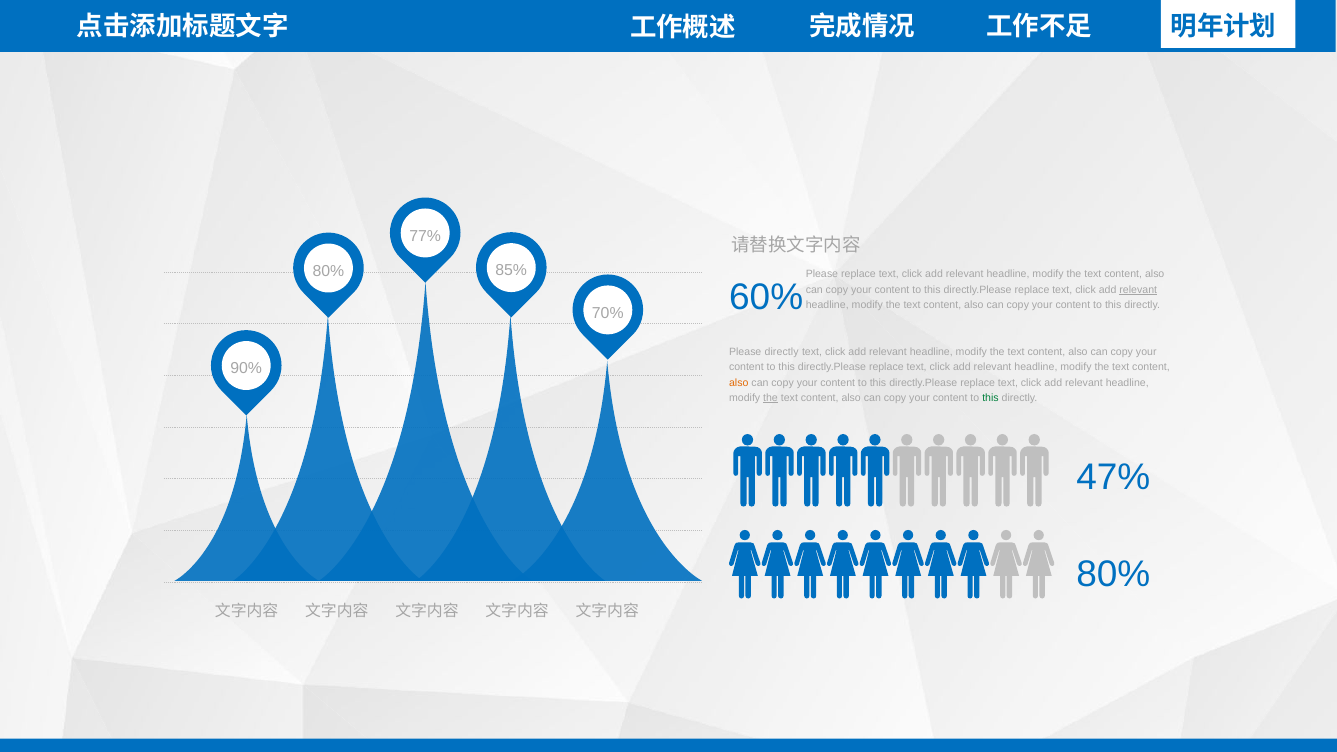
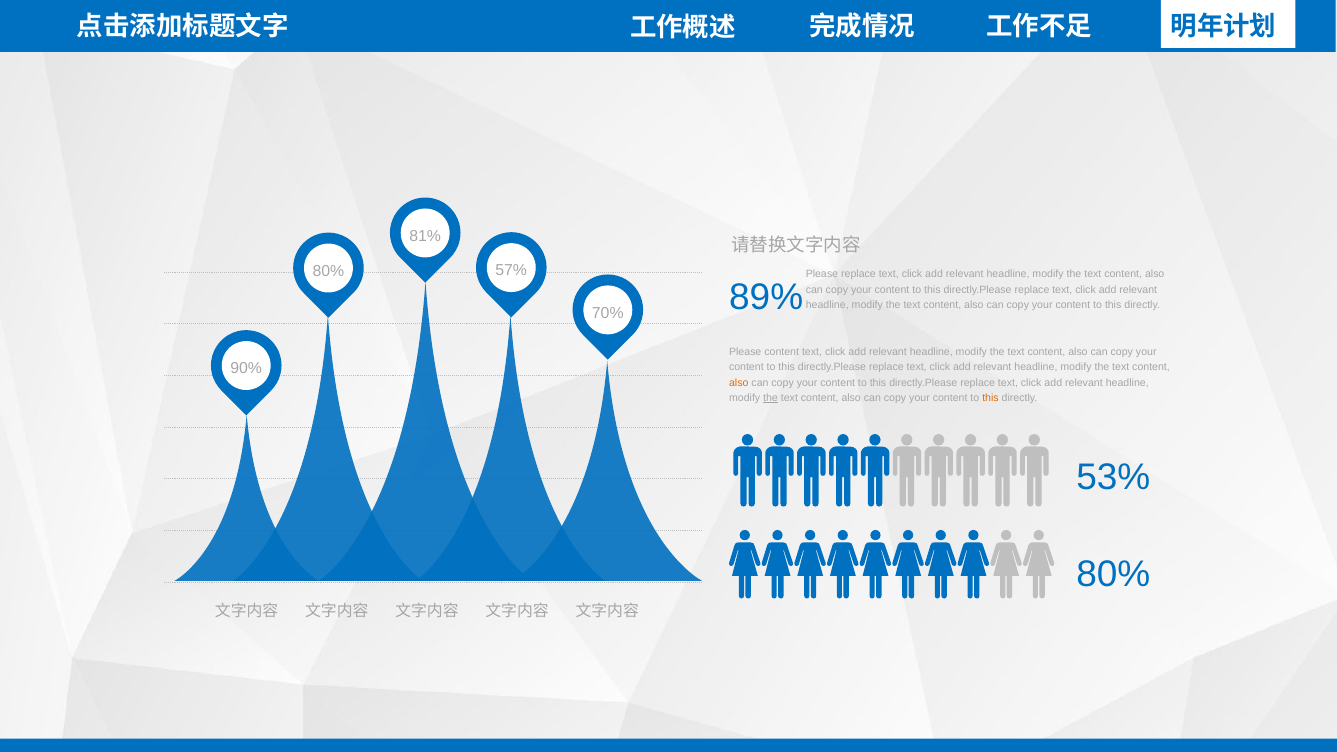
77%: 77% -> 81% (425, 236)
85%: 85% -> 57% (511, 271)
60%: 60% -> 89% (766, 298)
relevant underline: present -> none (1138, 290)
Please directly: directly -> content (782, 352)
this colour: green -> orange (991, 398)
47%: 47% -> 53% (1113, 477)
